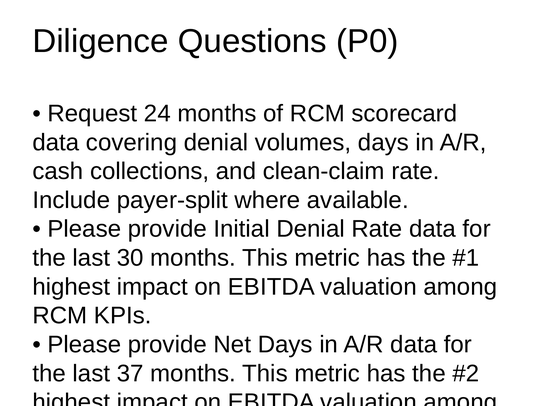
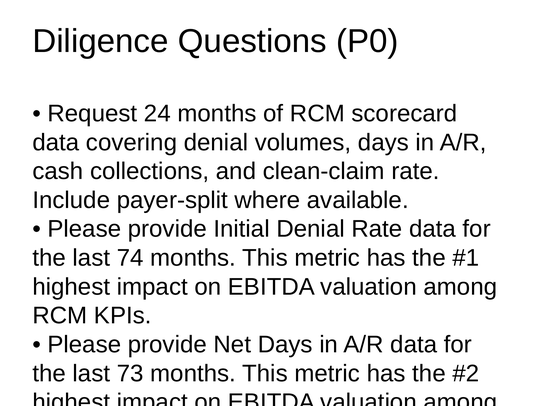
30: 30 -> 74 (130, 258)
37: 37 -> 73 (130, 374)
